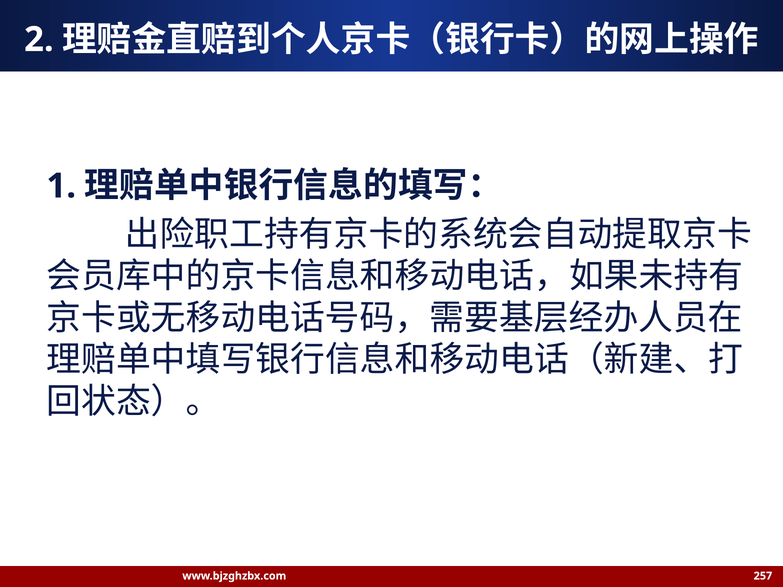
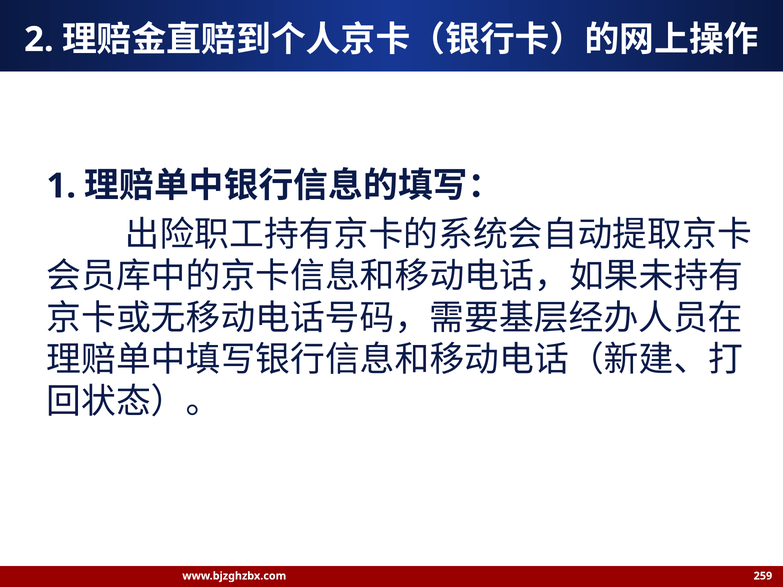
257: 257 -> 259 (763, 576)
